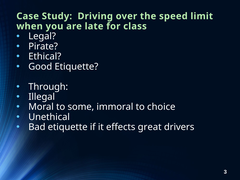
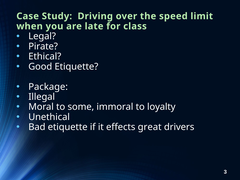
Through: Through -> Package (48, 87)
choice: choice -> loyalty (161, 107)
